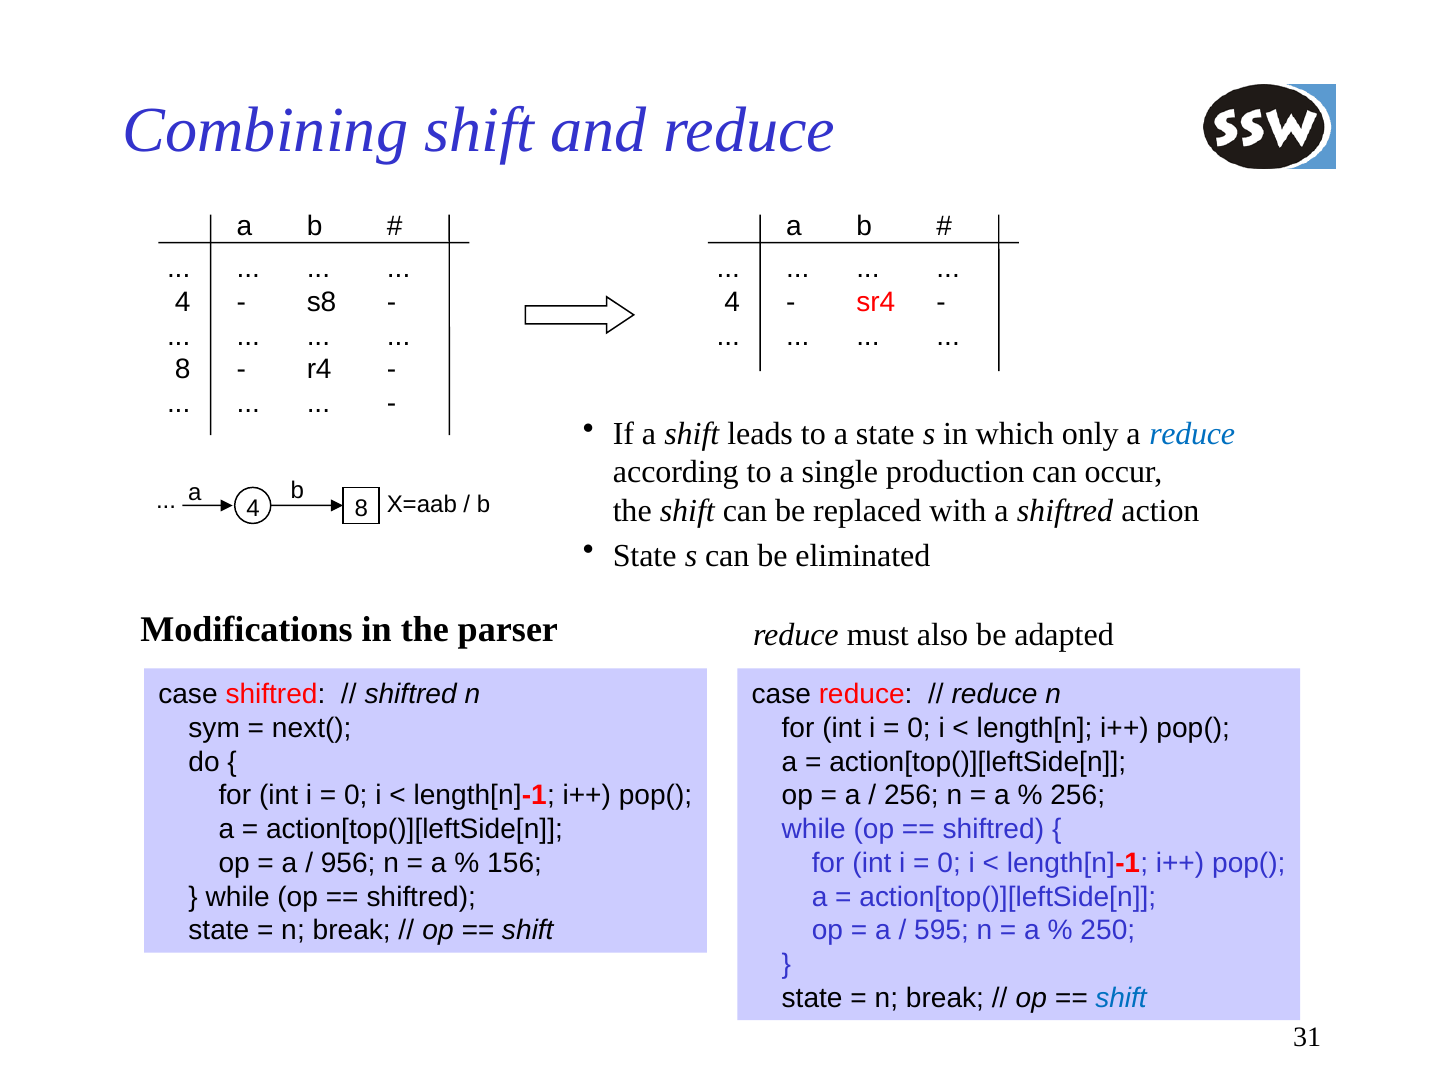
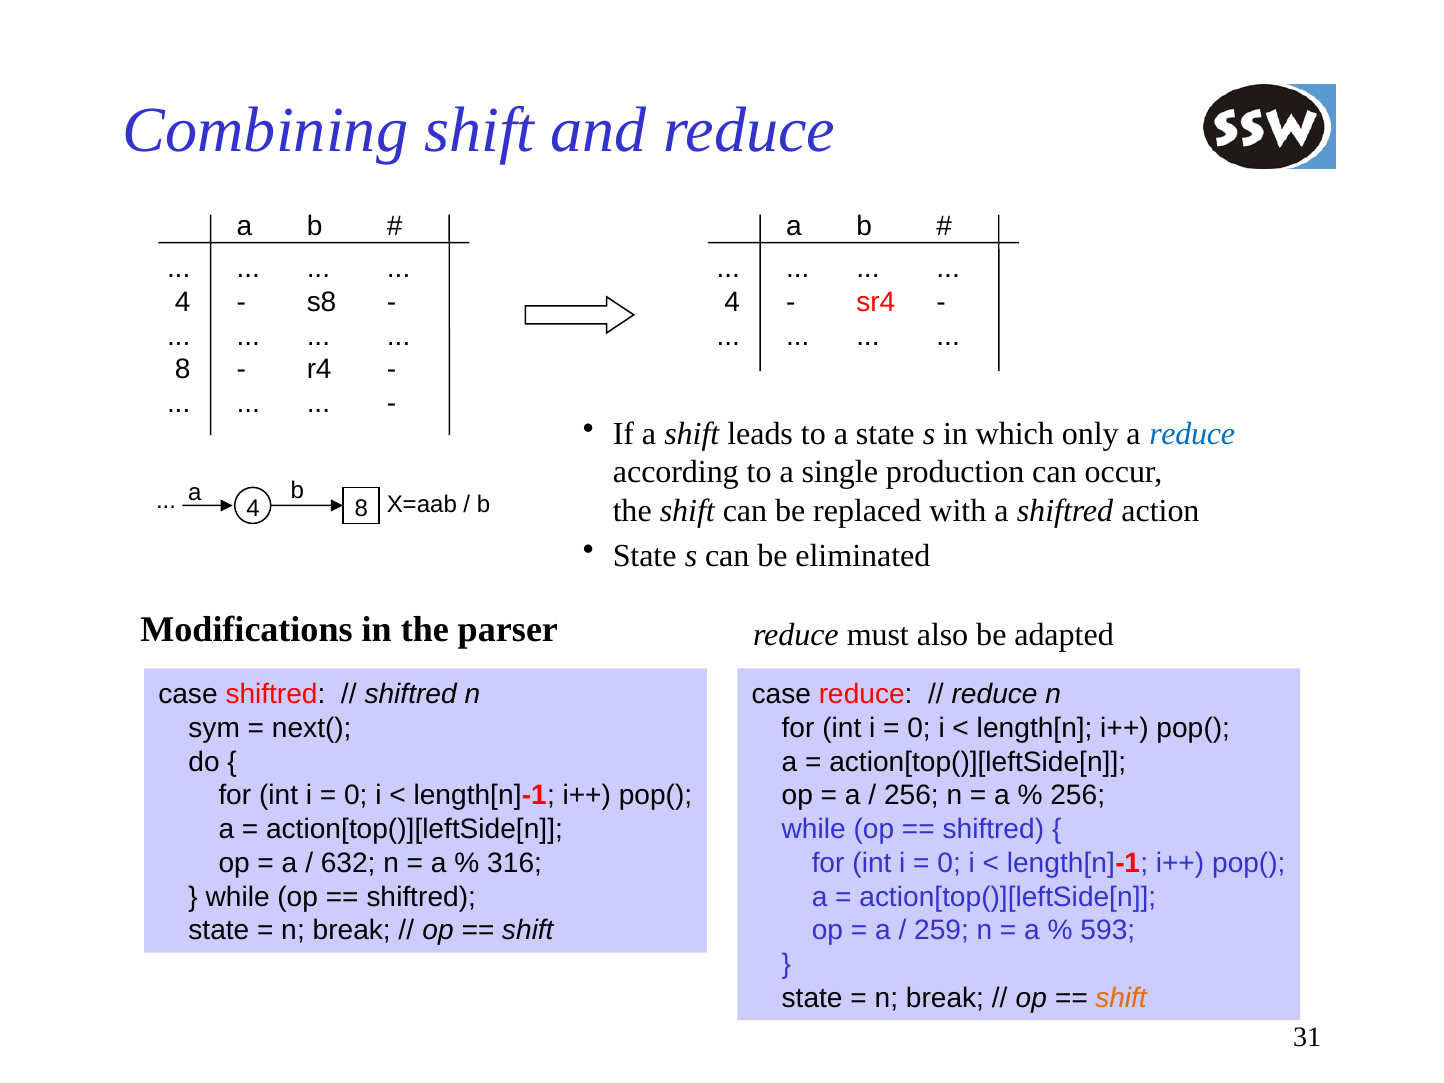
956: 956 -> 632 (348, 863)
156: 156 -> 316 (515, 863)
595: 595 -> 259 (941, 931)
250: 250 -> 593 (1108, 931)
shift colour: blue -> orange (1121, 998)
